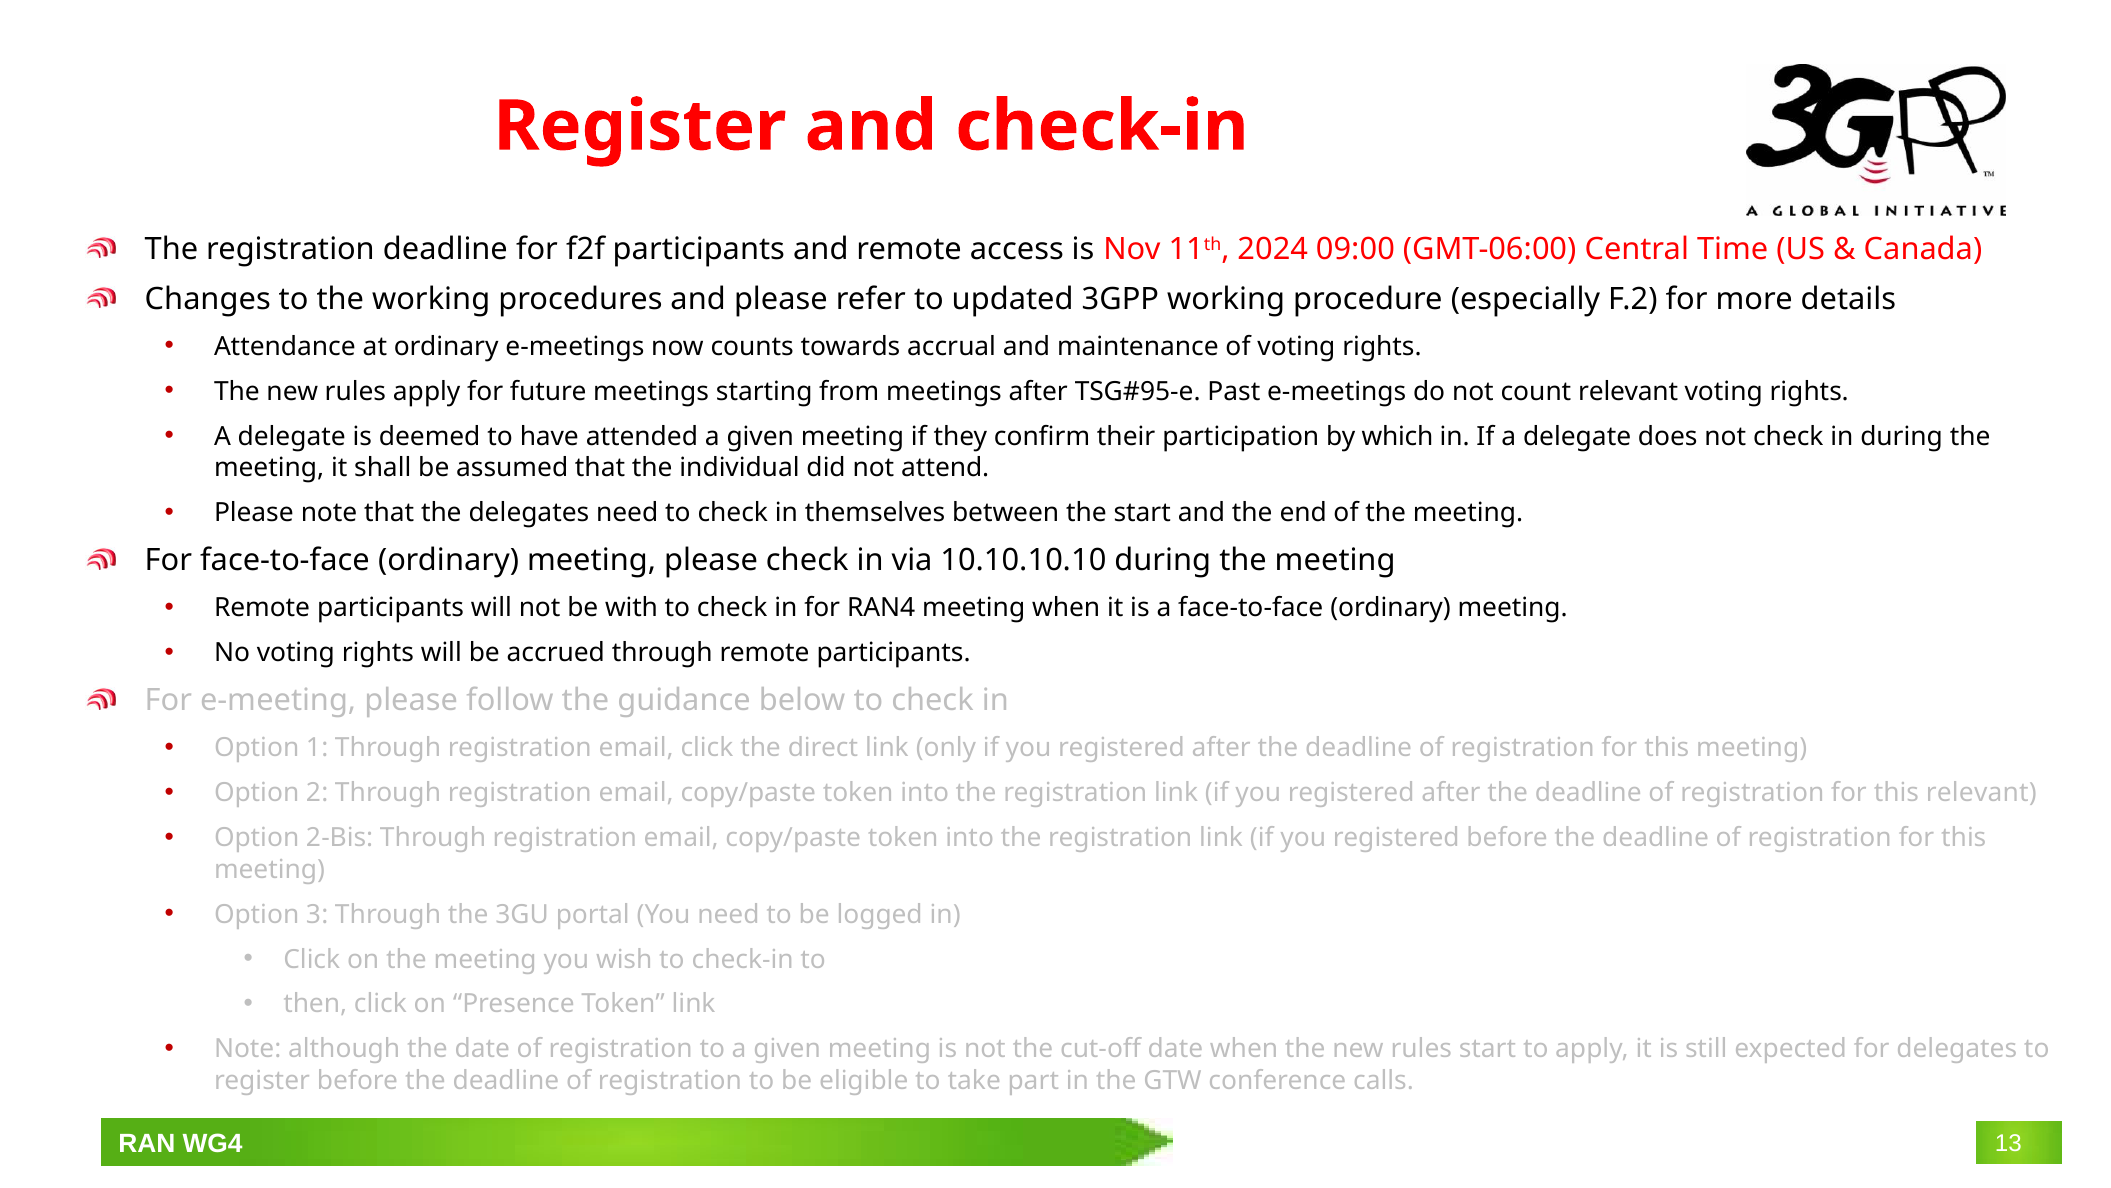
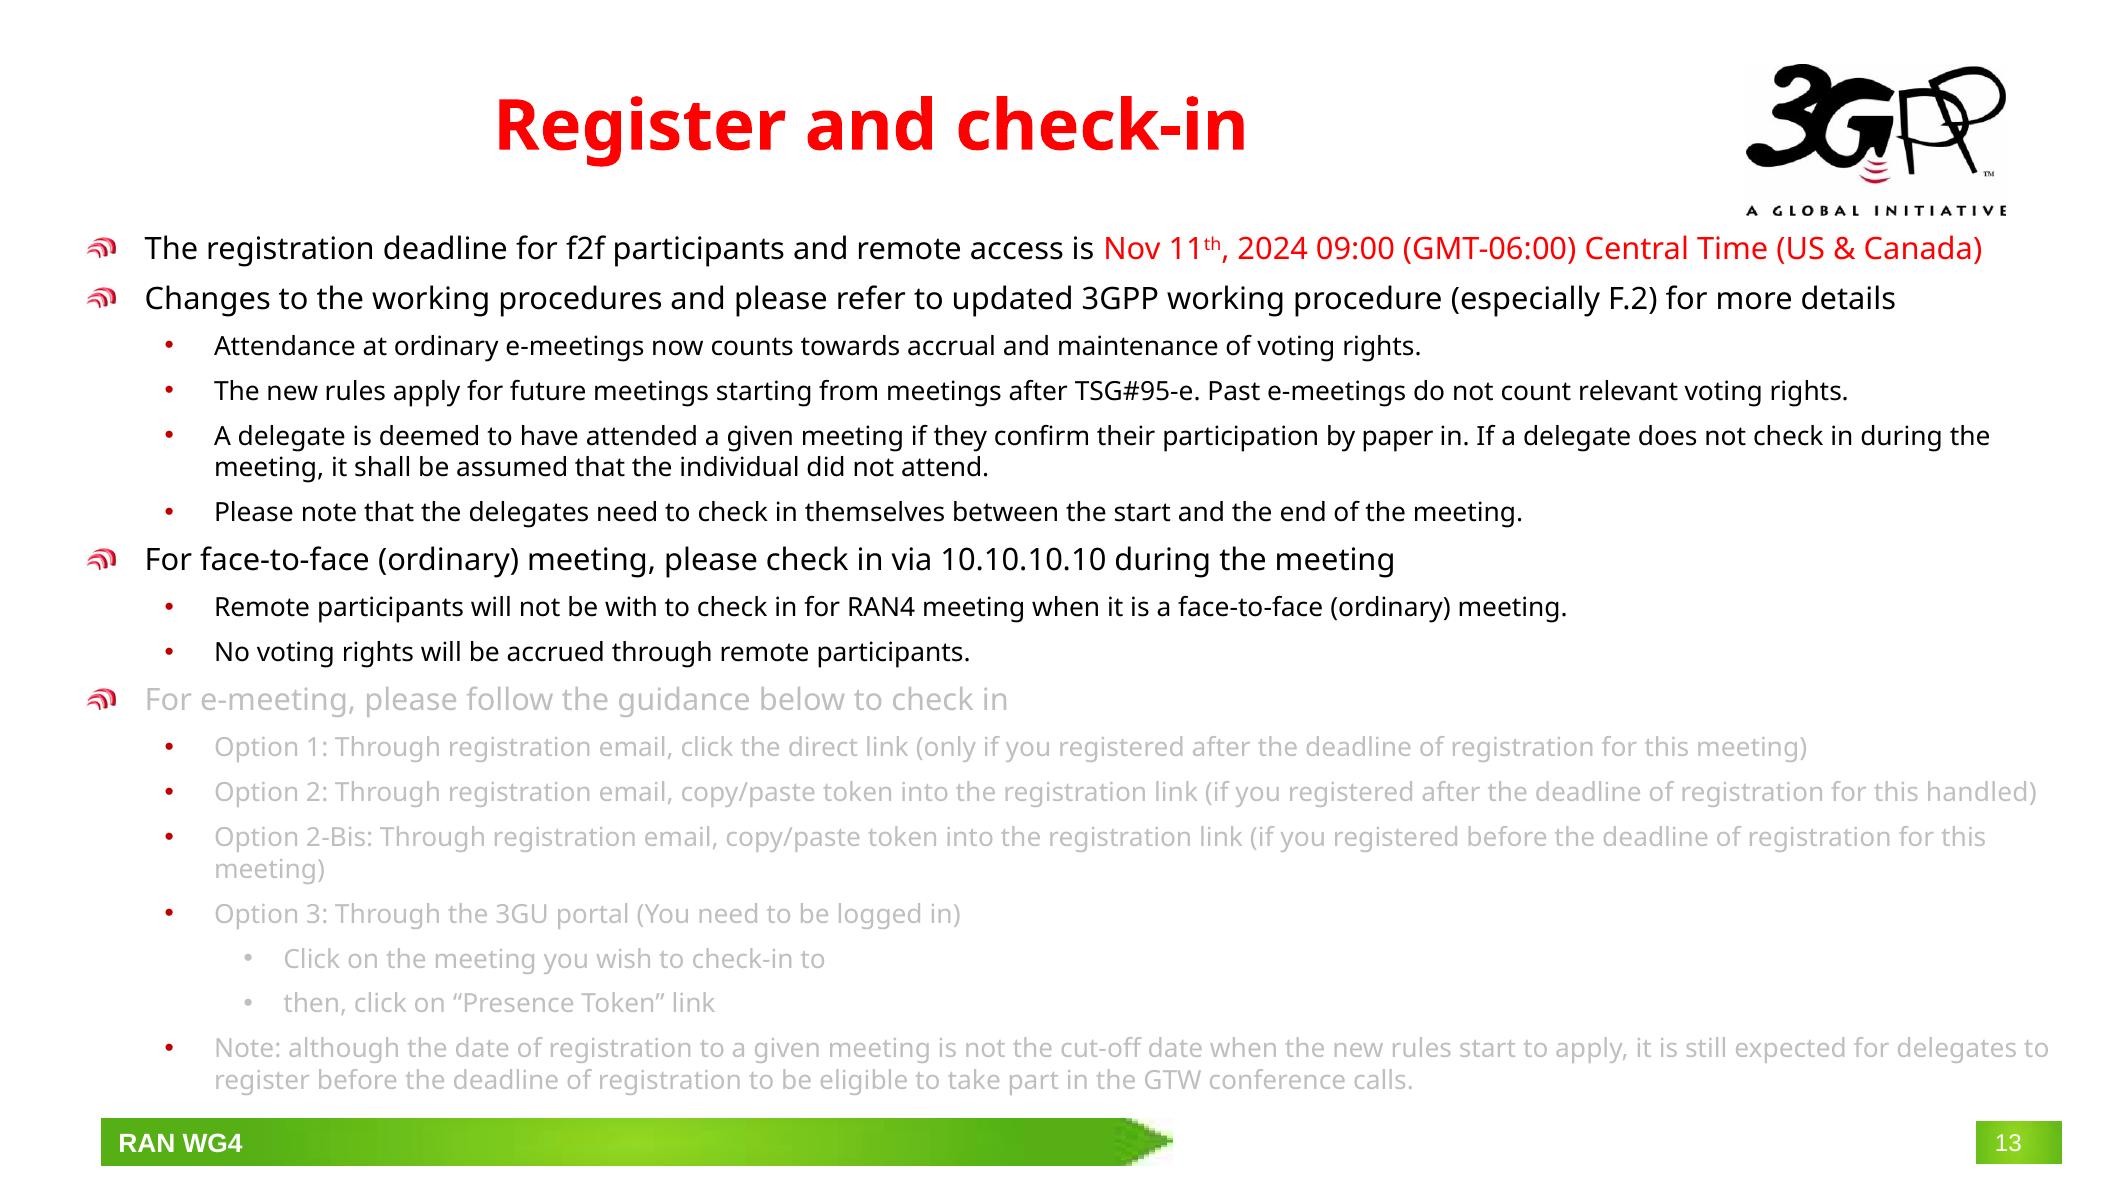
which: which -> paper (1398, 436)
this relevant: relevant -> handled (1981, 793)
